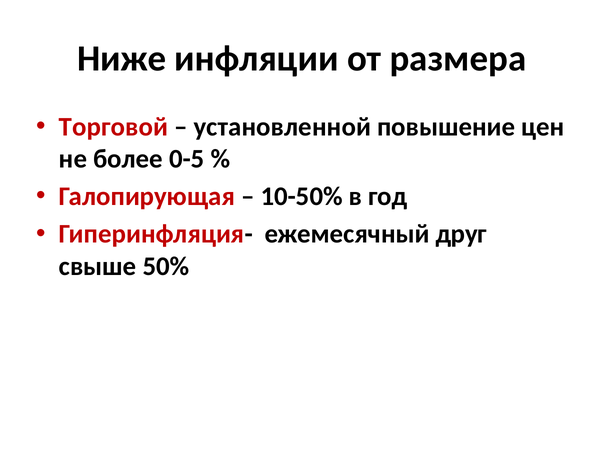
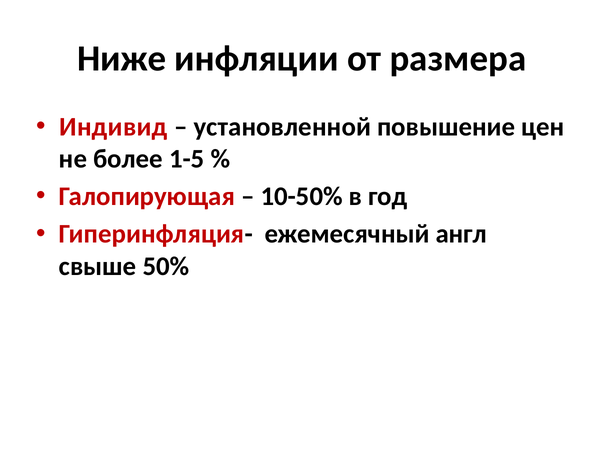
Торговой: Торговой -> Индивид (113, 127)
0-5: 0-5 -> 1-5 (187, 159)
друг: друг -> англ (461, 234)
